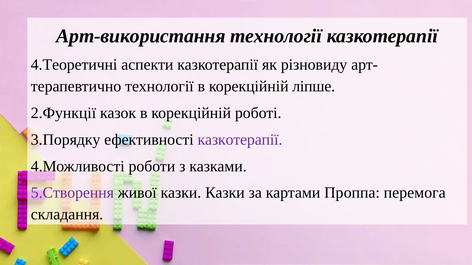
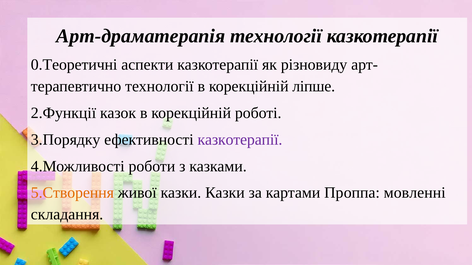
Арт-використання: Арт-використання -> Арт-драматерапія (141, 36)
4.Теоретичні: 4.Теоретичні -> 0.Теоретичні (74, 65)
5.Створення colour: purple -> orange (72, 193)
перемога: перемога -> мовленні (415, 193)
